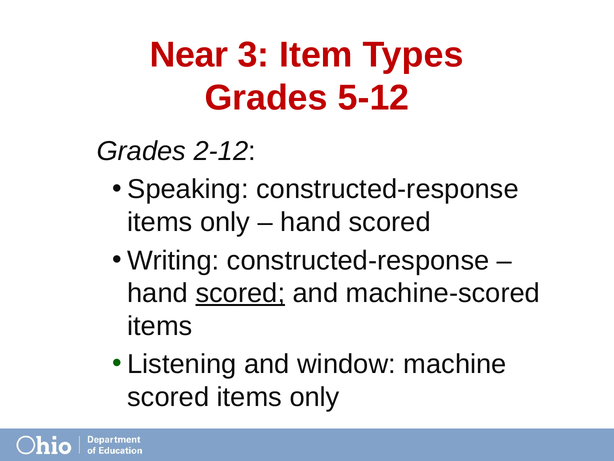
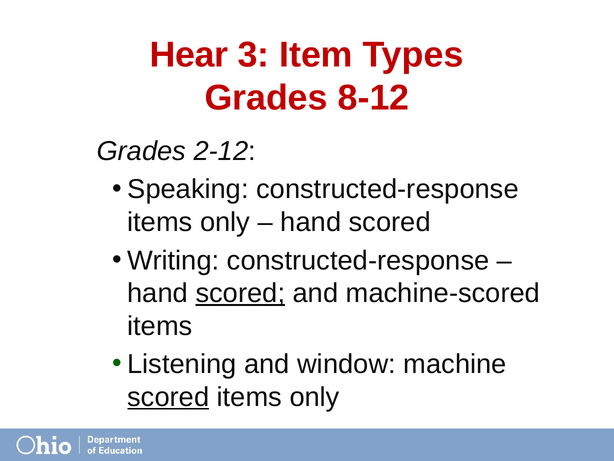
Near: Near -> Hear (189, 55)
5-12: 5-12 -> 8-12 (374, 98)
scored underline: none -> present (168, 397)
